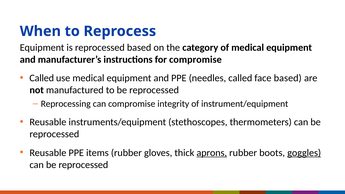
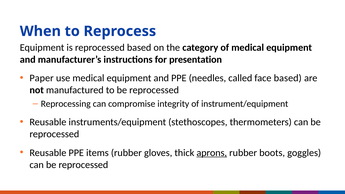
for compromise: compromise -> presentation (196, 60)
Called: Called -> Paper (42, 78)
goggles underline: present -> none (304, 153)
